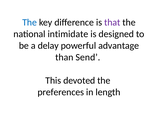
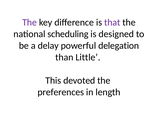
The colour: blue -> purple (30, 22)
intimidate: intimidate -> scheduling (68, 34)
advantage: advantage -> delegation (119, 45)
Send: Send -> Little (88, 57)
